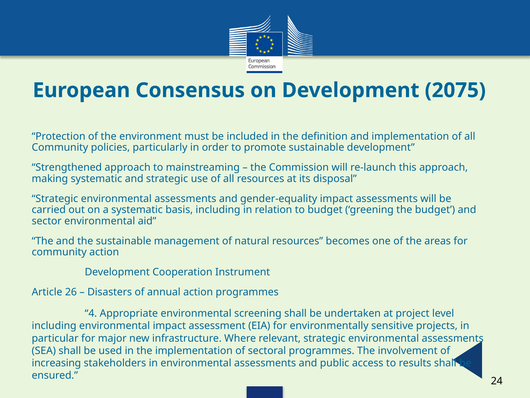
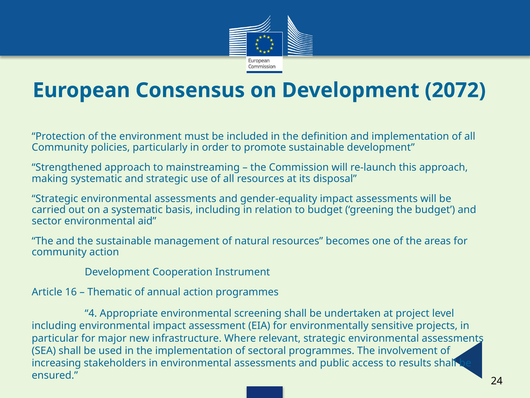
2075: 2075 -> 2072 (455, 90)
26: 26 -> 16 (71, 292)
Disasters: Disasters -> Thematic (110, 292)
